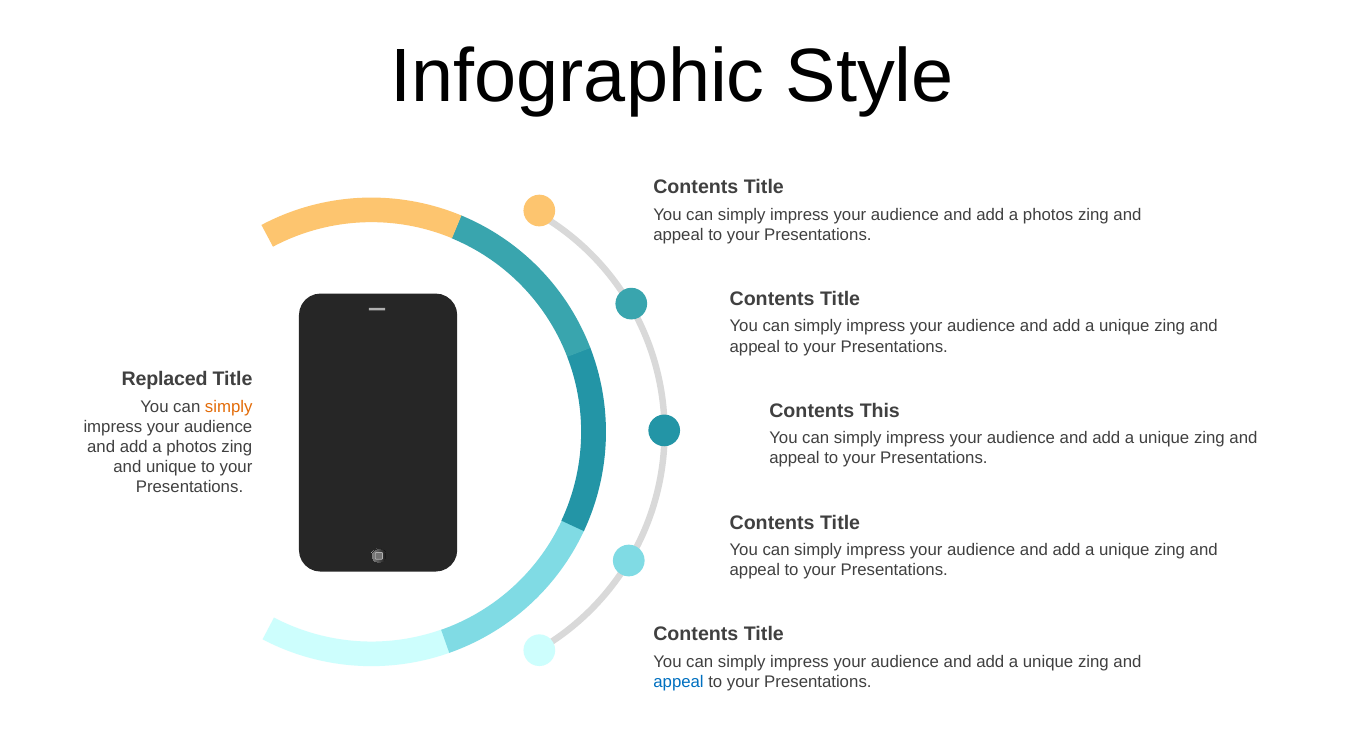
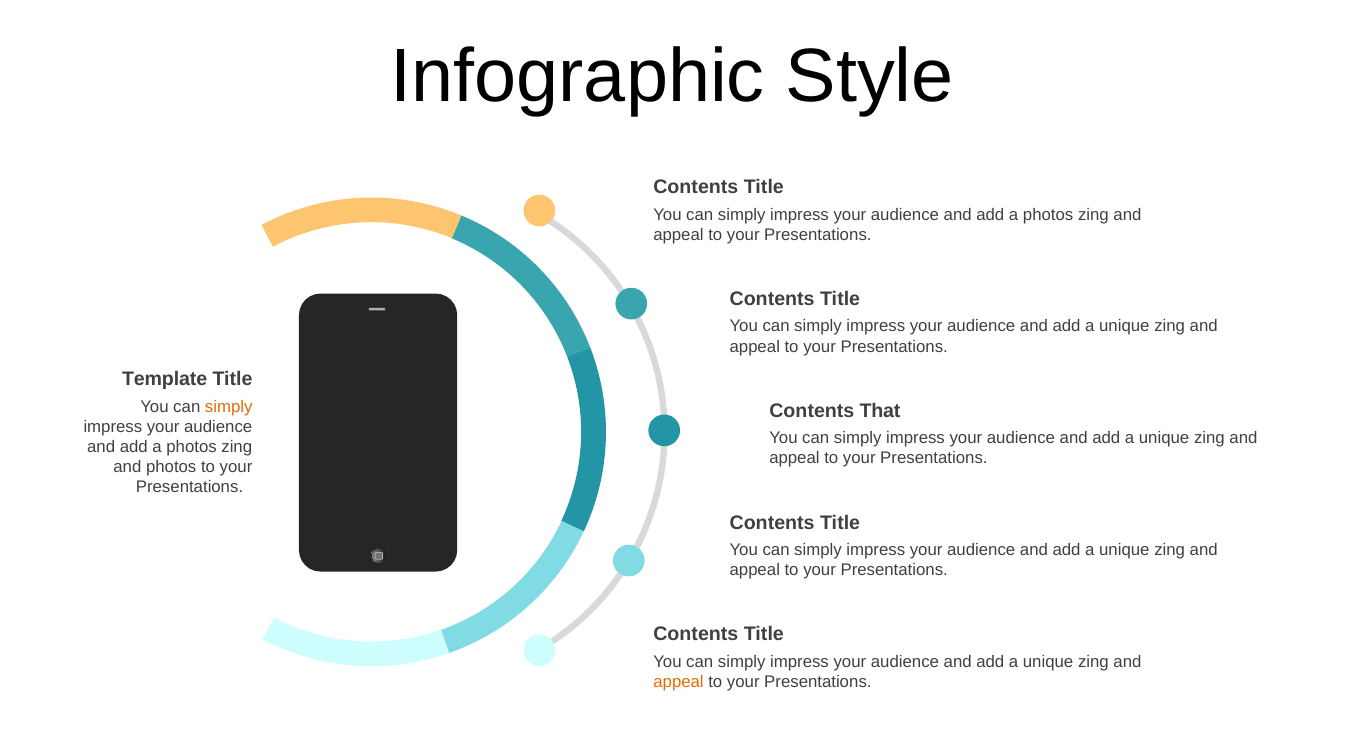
Replaced: Replaced -> Template (165, 380)
This: This -> That (880, 411)
and unique: unique -> photos (171, 467)
appeal colour: blue -> orange (679, 682)
